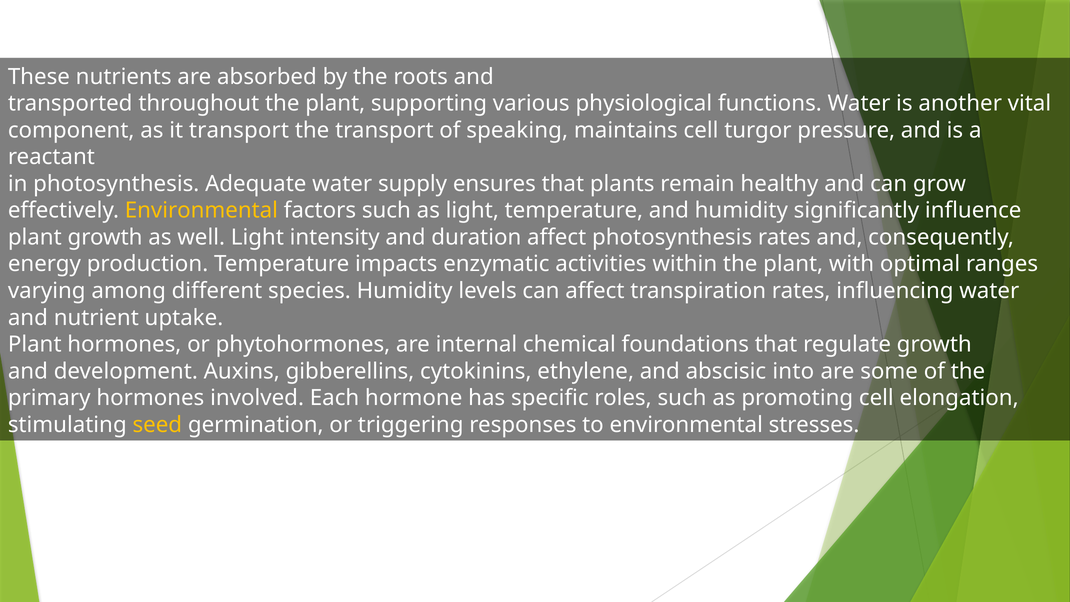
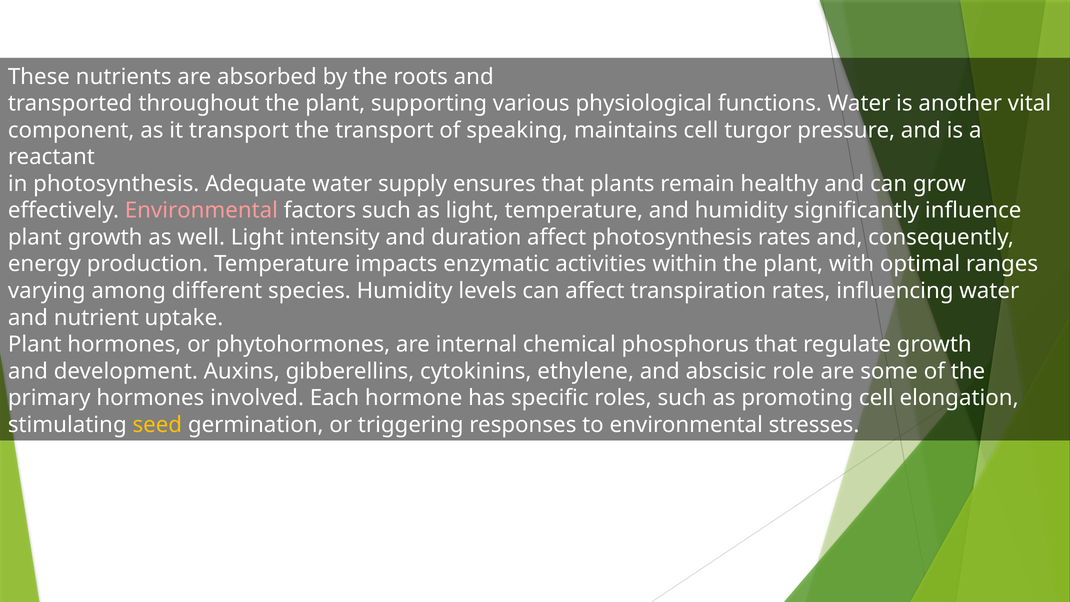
Environmental colour: yellow -> pink (201, 211)
foundations: foundations -> phosphorus (685, 344)
into: into -> role (793, 371)
